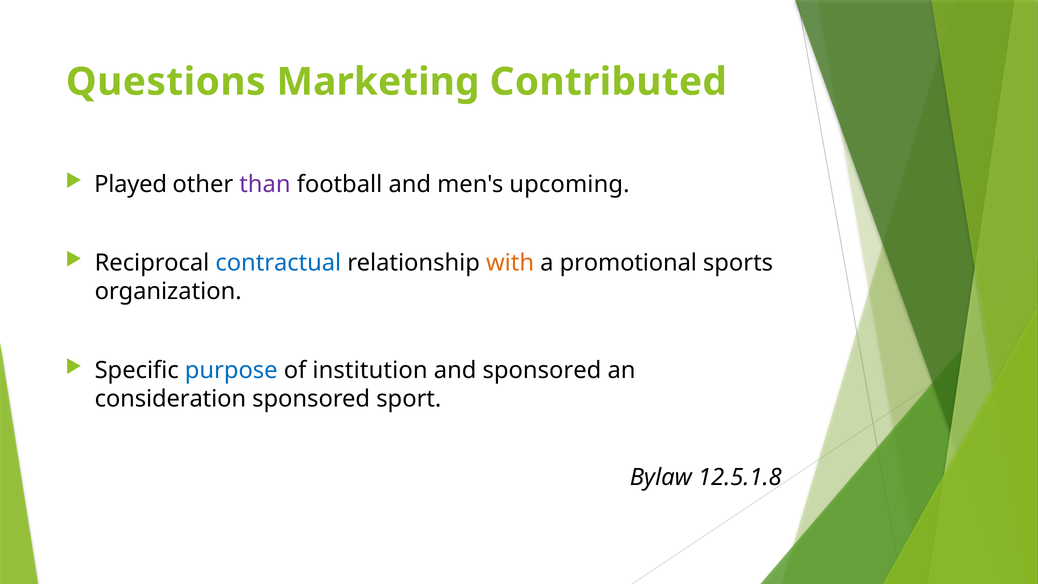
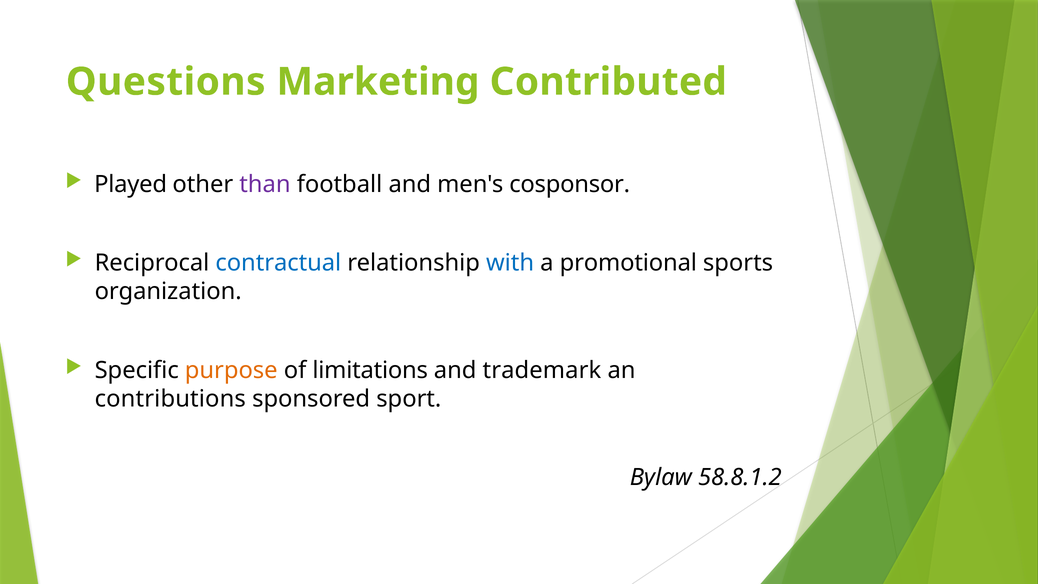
upcoming: upcoming -> cosponsor (570, 184)
with colour: orange -> blue (510, 263)
purpose colour: blue -> orange (231, 370)
institution: institution -> limitations (370, 370)
and sponsored: sponsored -> trademark (542, 370)
consideration: consideration -> contributions (170, 399)
12.5.1.8: 12.5.1.8 -> 58.8.1.2 (740, 478)
